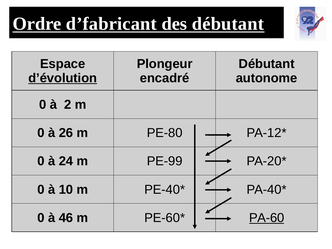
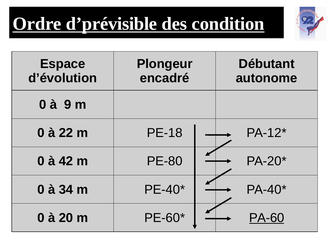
d’fabricant: d’fabricant -> d’prévisible (112, 24)
des débutant: débutant -> condition (228, 24)
d’évolution underline: present -> none (63, 78)
2: 2 -> 9 (68, 105)
26: 26 -> 22 (66, 133)
PE-80: PE-80 -> PE-18 (165, 133)
24: 24 -> 42 (66, 161)
PE-99: PE-99 -> PE-80 (165, 161)
10: 10 -> 34 (66, 190)
46: 46 -> 20 (66, 218)
